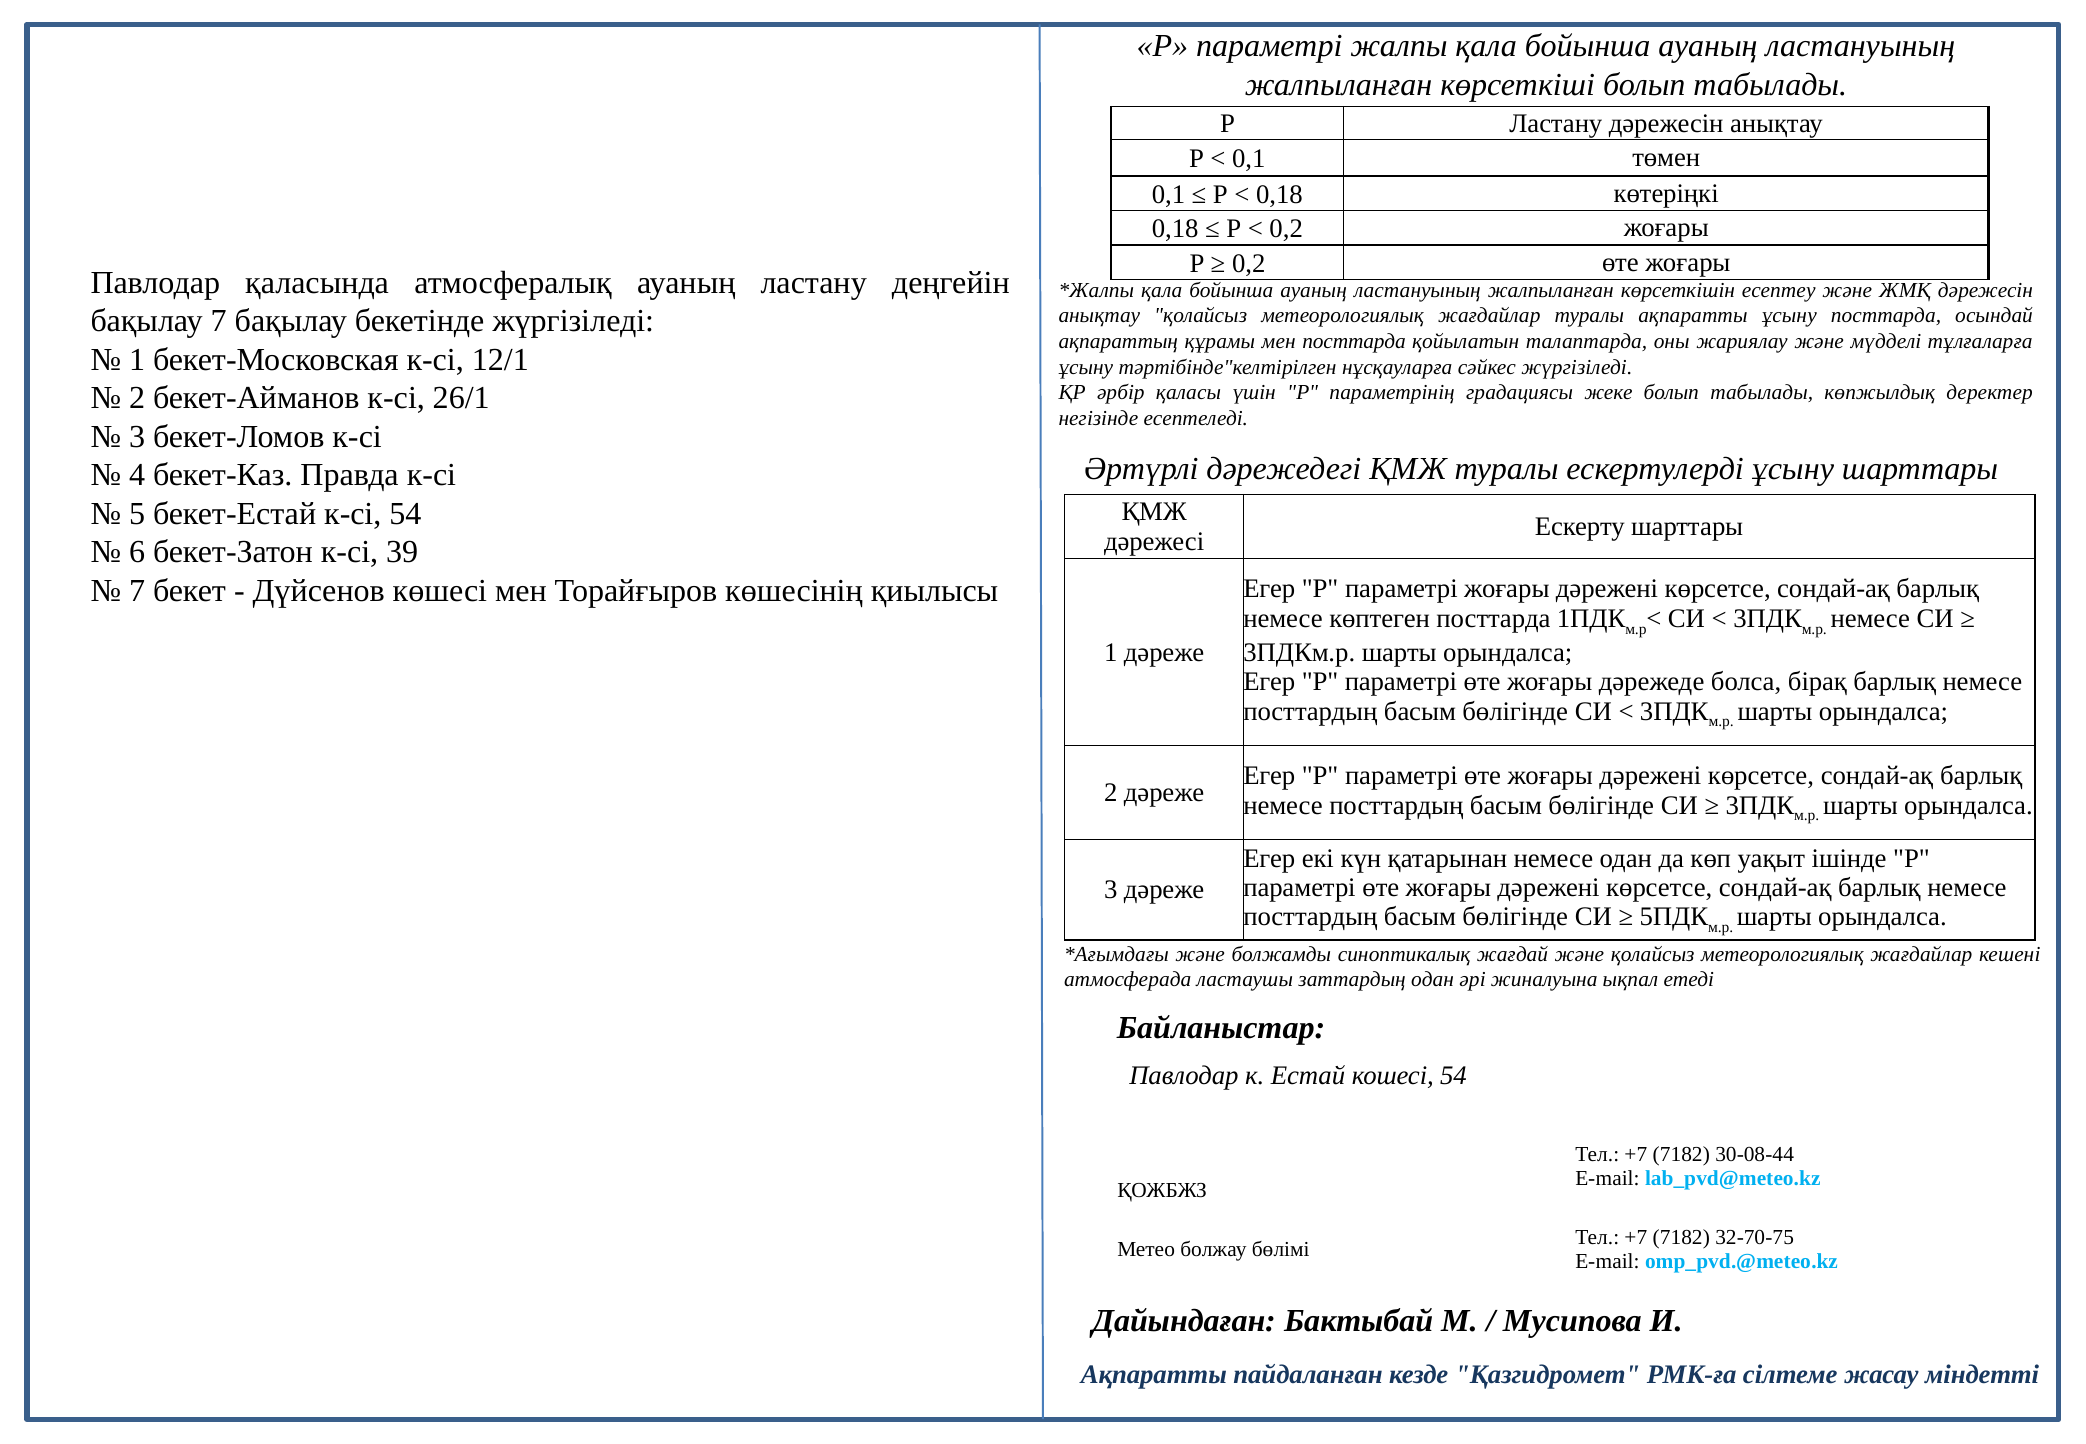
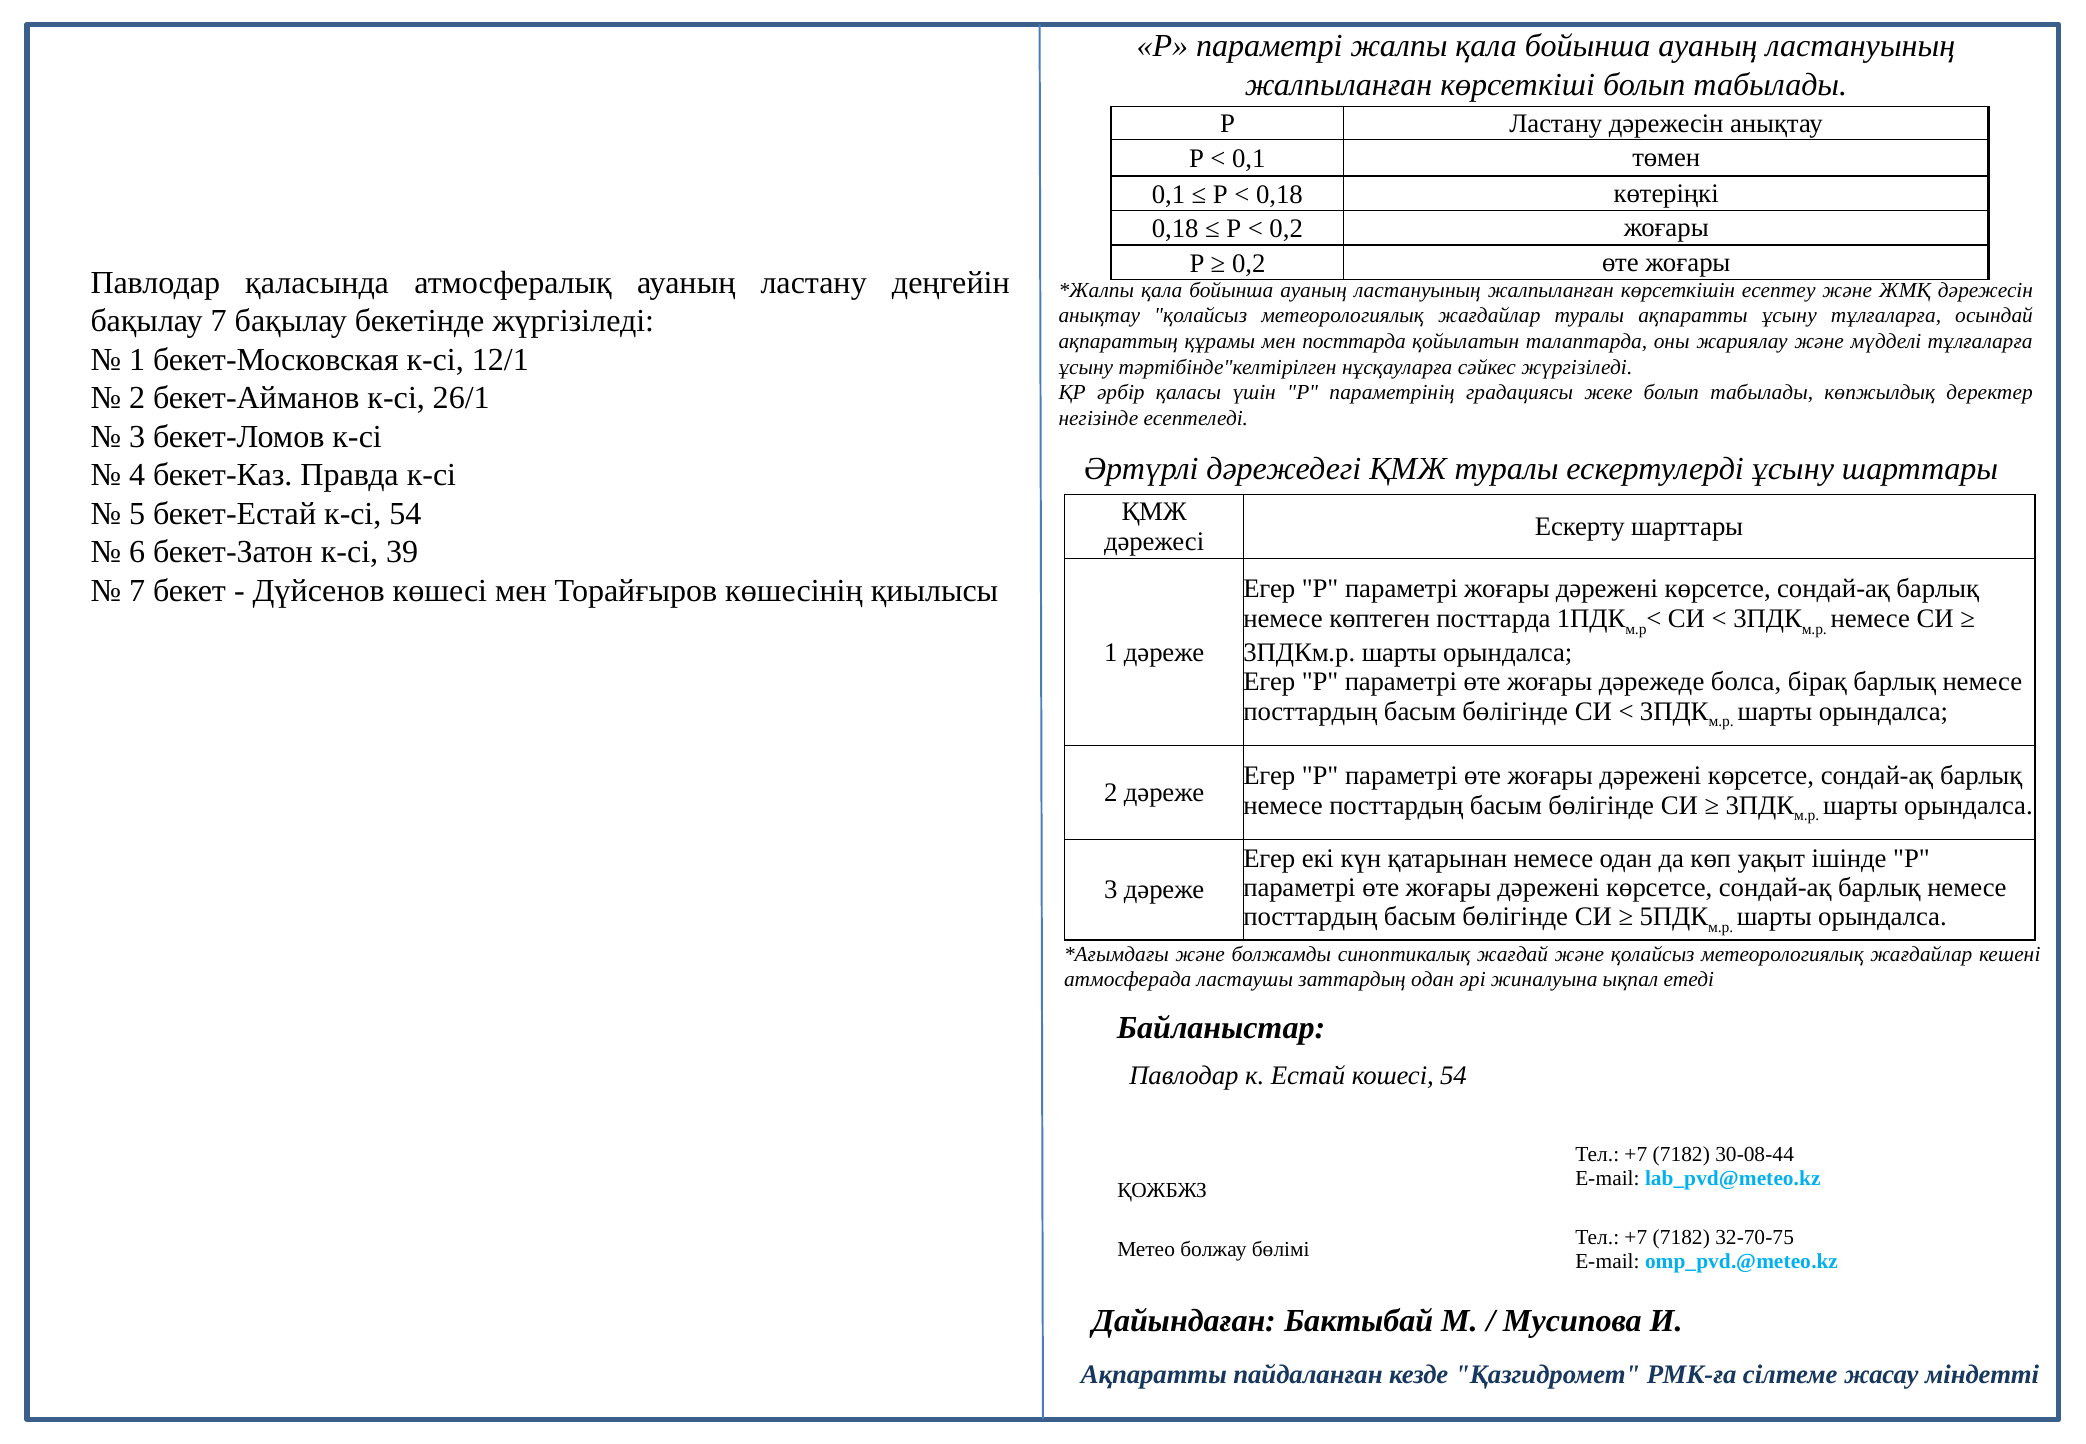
ұсыну посттарда: посттарда -> тұлғаларға (1886, 316)
